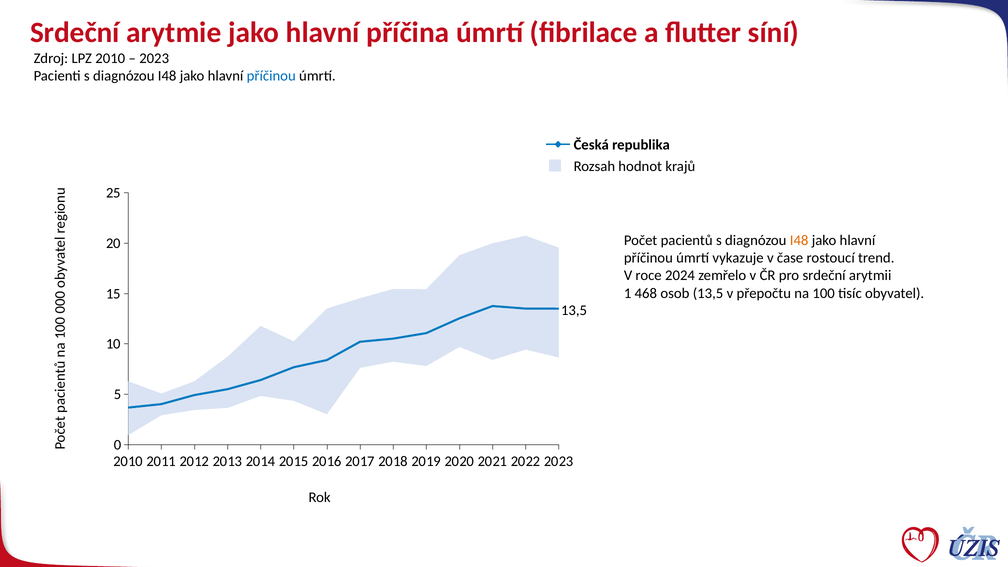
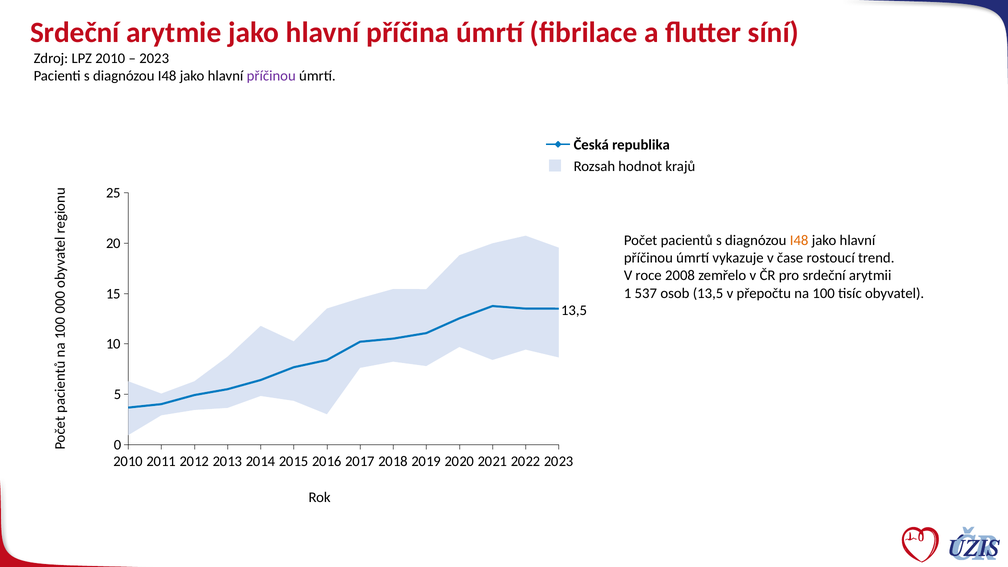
příčinou colour: blue -> purple (271, 76)
2024: 2024 -> 2008 (680, 276)
468: 468 -> 537 (646, 293)
